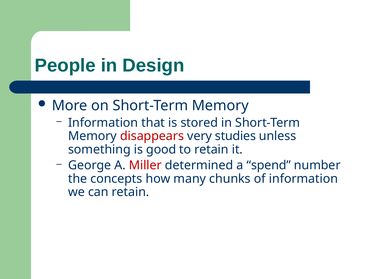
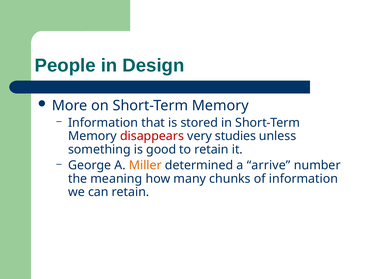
Miller colour: red -> orange (145, 165)
spend: spend -> arrive (269, 165)
concepts: concepts -> meaning (116, 179)
